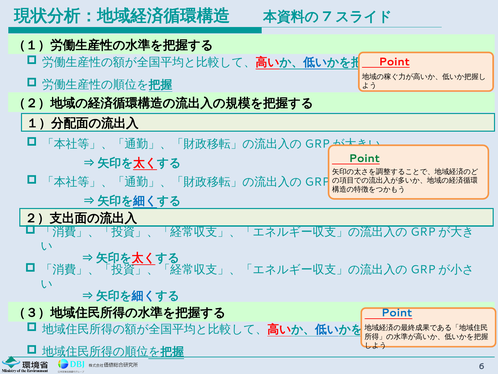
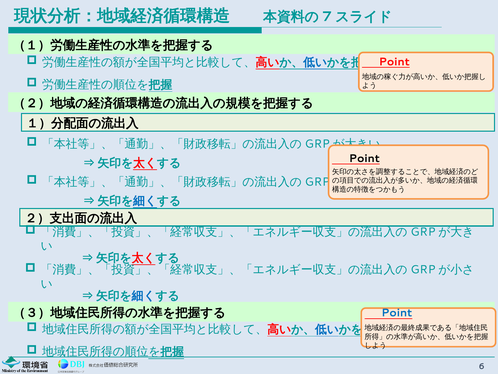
Point colour: green -> black (364, 158)
